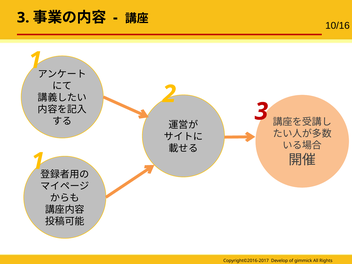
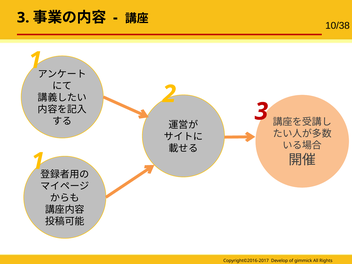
10/16: 10/16 -> 10/38 (338, 26)
